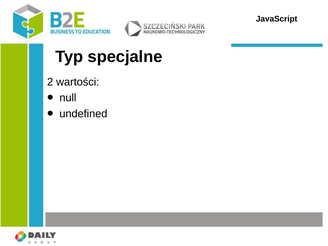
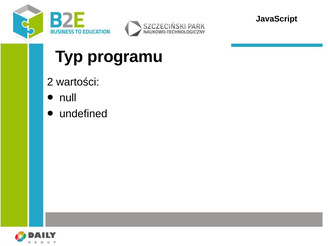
specjalne: specjalne -> programu (125, 57)
